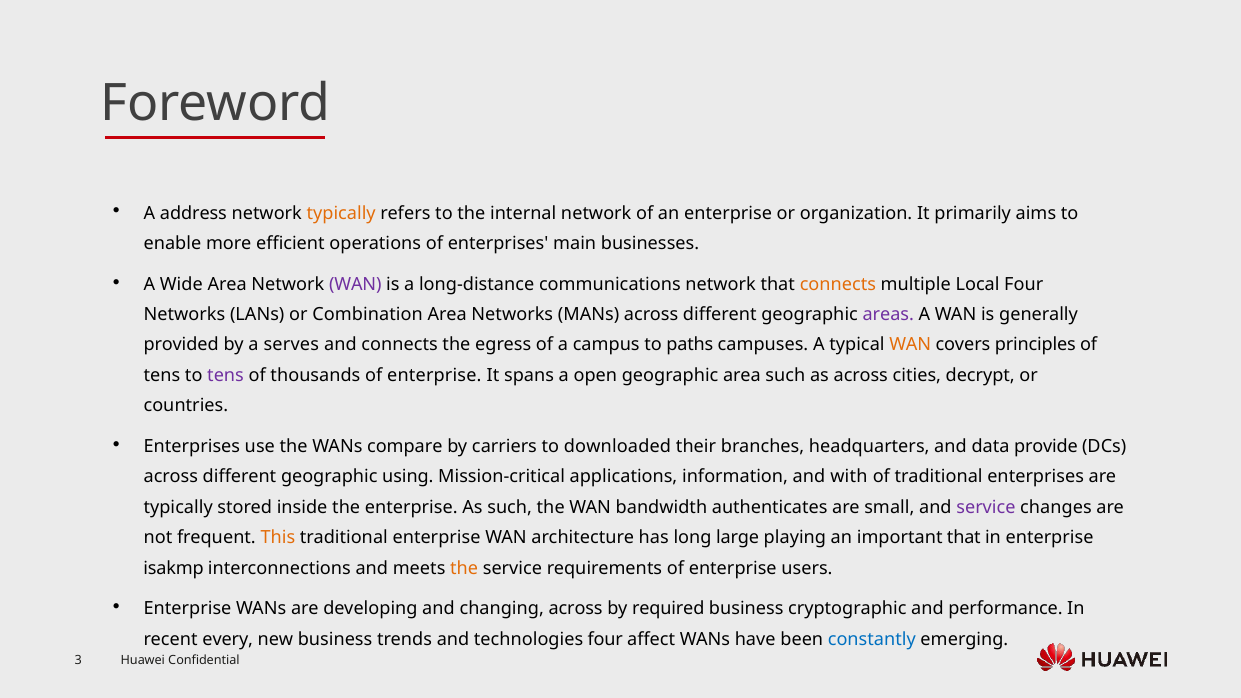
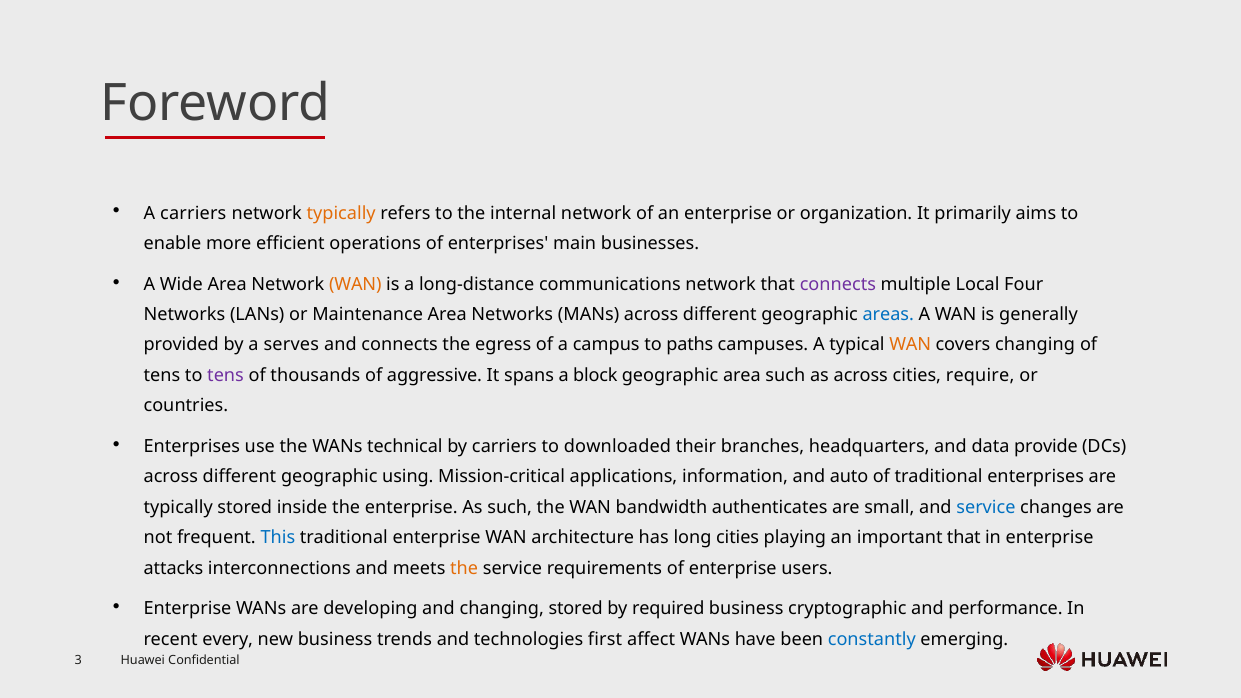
A address: address -> carriers (193, 213)
WAN colour: purple -> orange (355, 284)
connects colour: orange -> purple (838, 284)
Combination: Combination -> Maintenance (368, 315)
areas colour: purple -> blue (888, 315)
covers principles: principles -> changing (1035, 345)
thousands of enterprise: enterprise -> aggressive (435, 375)
open: open -> block (595, 375)
decrypt: decrypt -> require (980, 375)
compare: compare -> technical (405, 446)
with: with -> auto (849, 477)
service colour: purple -> blue (986, 507)
This colour: orange -> blue (278, 538)
long large: large -> cities (738, 538)
isakmp: isakmp -> attacks (174, 568)
changing across: across -> stored (576, 609)
technologies four: four -> first (605, 639)
